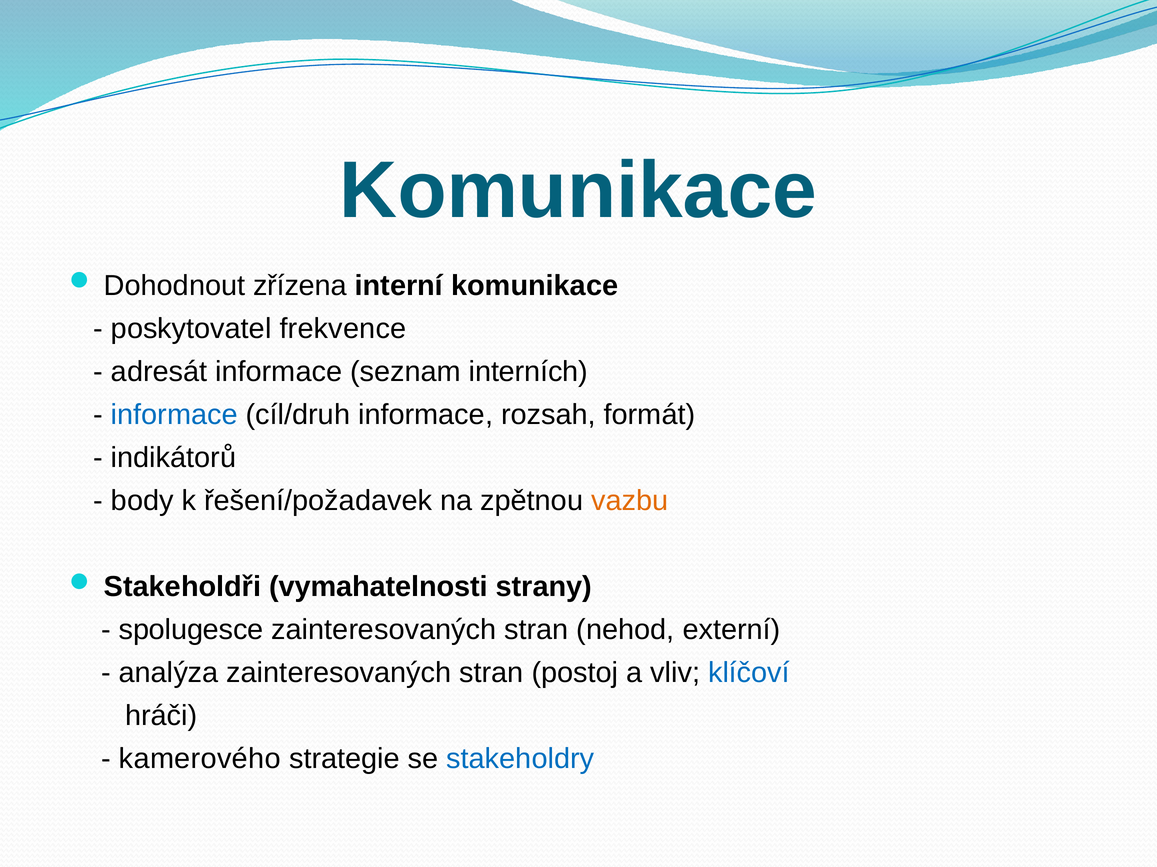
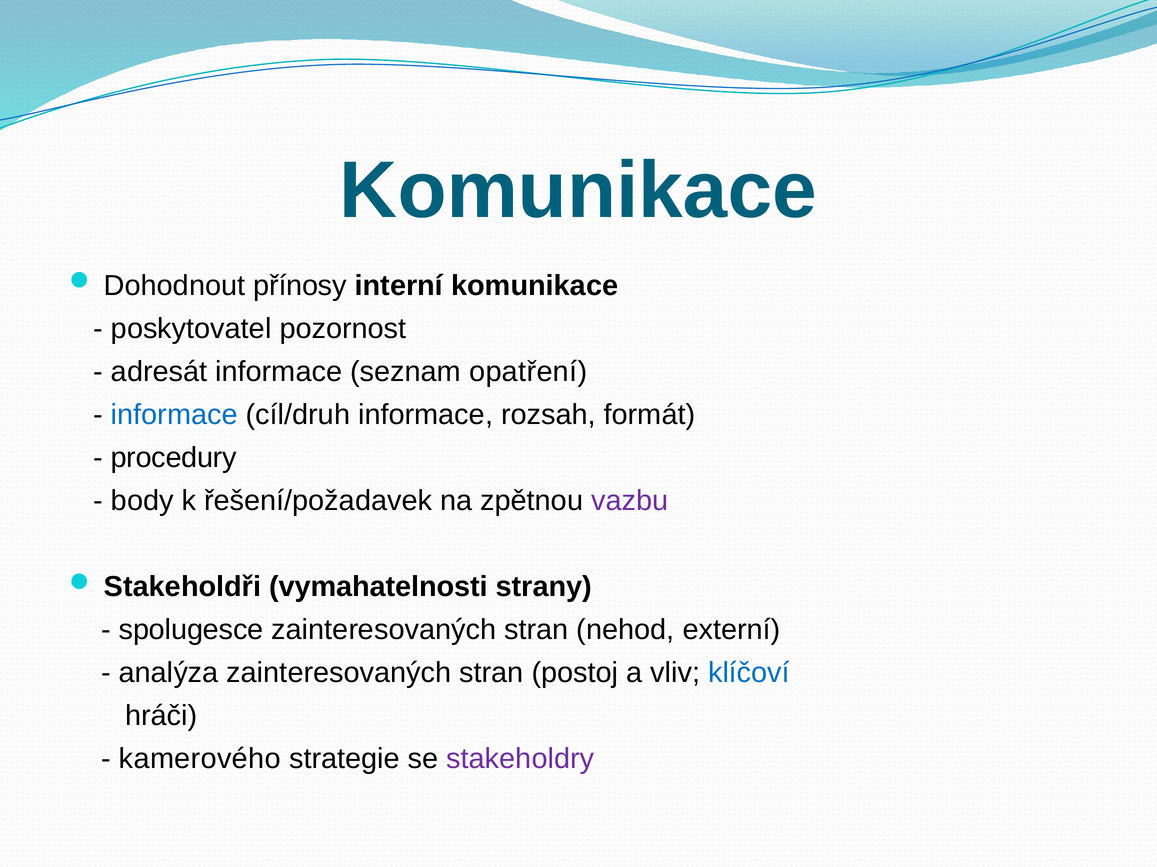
zřízena: zřízena -> přínosy (300, 286)
frekvence: frekvence -> pozornost (343, 329)
interních: interních -> opatření (528, 372)
indikátorů: indikátorů -> procedury (174, 458)
vazbu colour: orange -> purple (630, 501)
stakeholdry colour: blue -> purple (520, 759)
